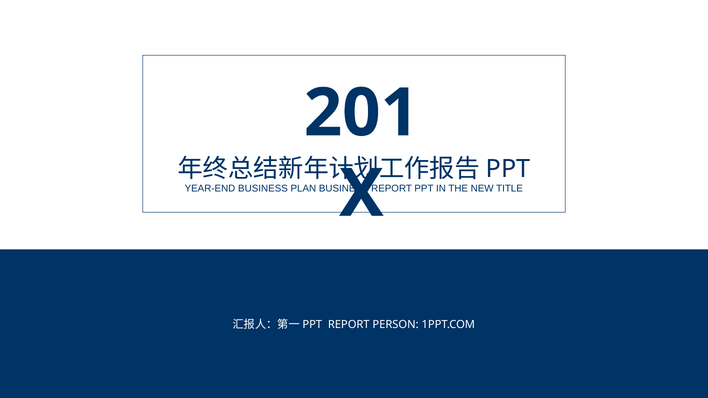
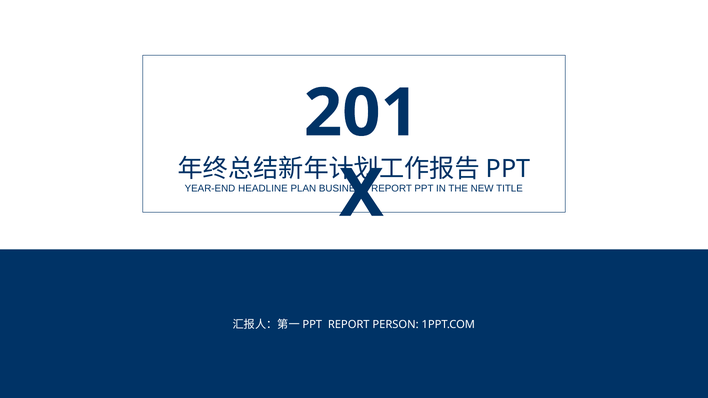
YEAR-END BUSINESS: BUSINESS -> HEADLINE (263, 188)
